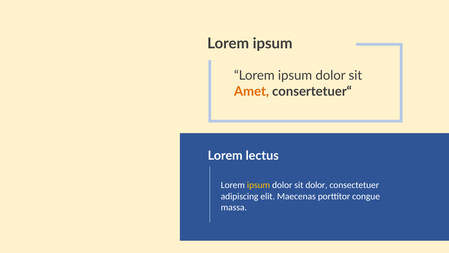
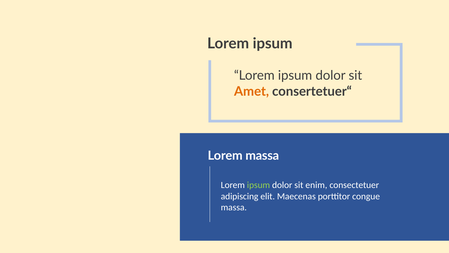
Lorem lectus: lectus -> massa (262, 155)
ipsum colour: yellow -> light green (259, 185)
sit dolor: dolor -> enim (316, 185)
